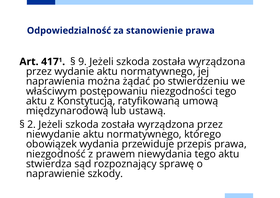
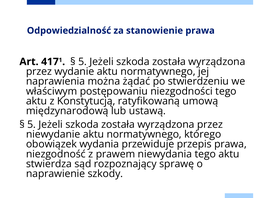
9: 9 -> 5 (83, 62)
2: 2 -> 5 (32, 124)
